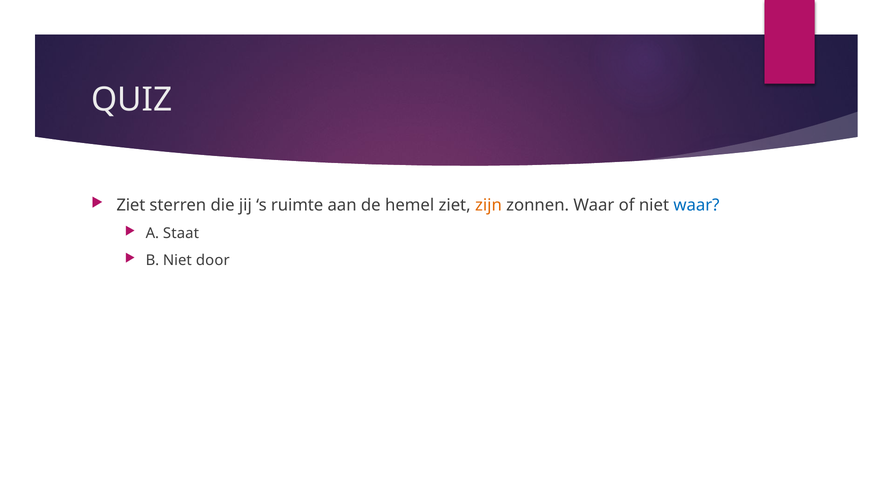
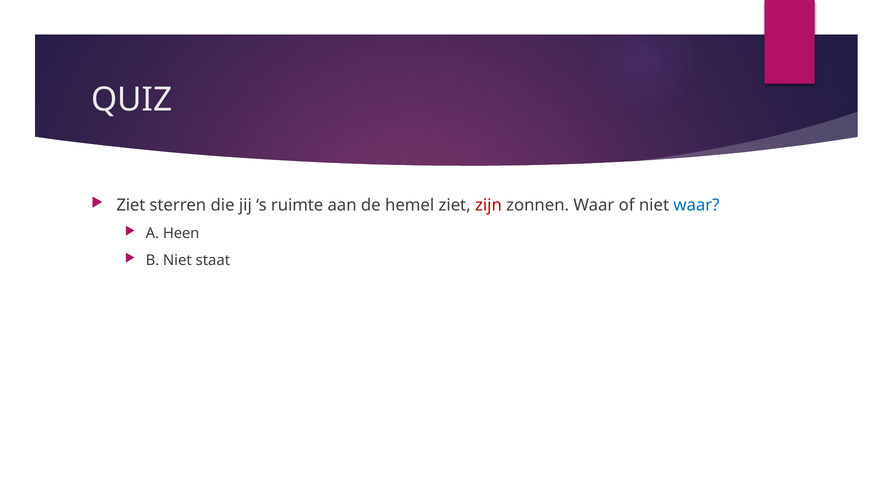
zijn colour: orange -> red (488, 205)
Staat: Staat -> Heen (181, 233)
door: door -> staat (213, 261)
